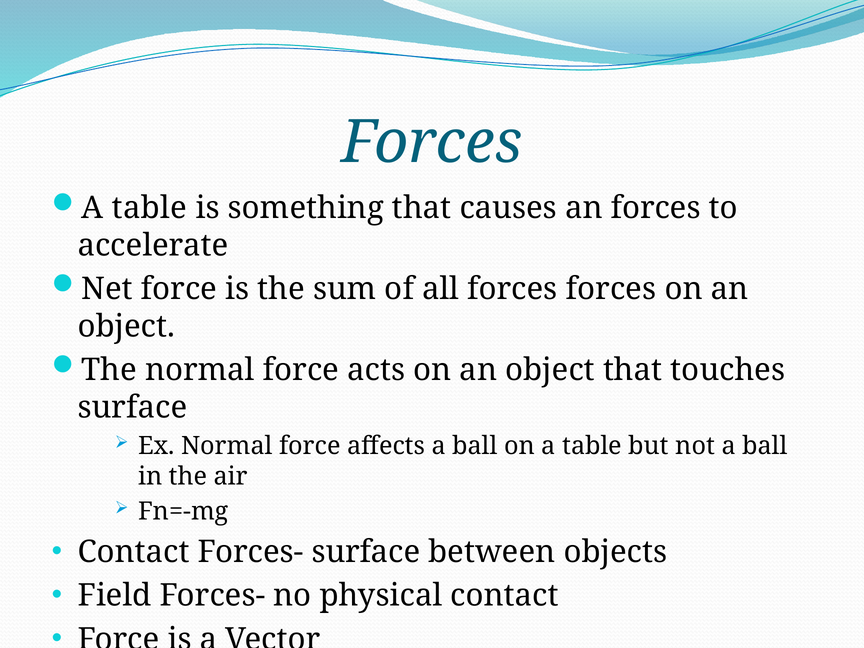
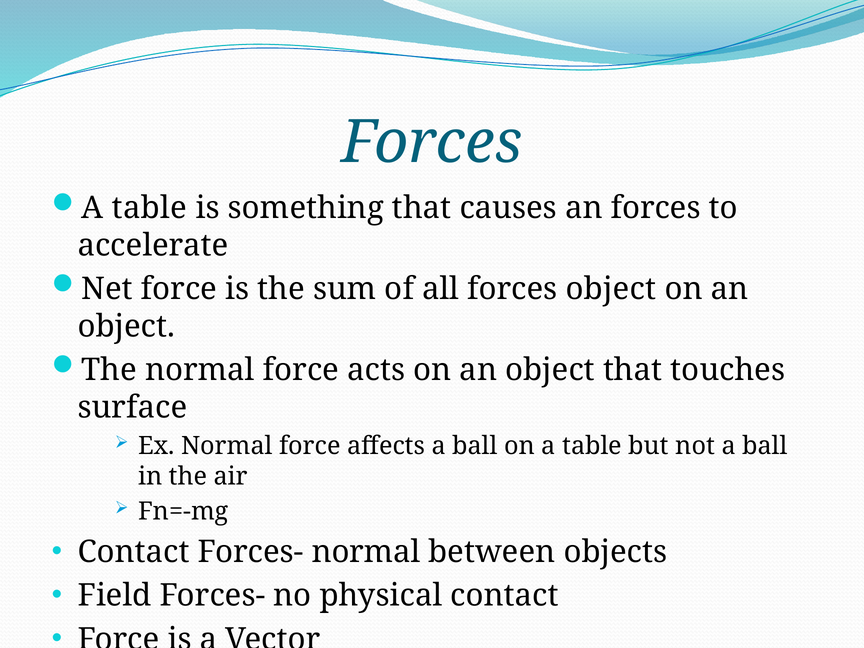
forces forces: forces -> object (611, 289)
Forces- surface: surface -> normal (366, 552)
